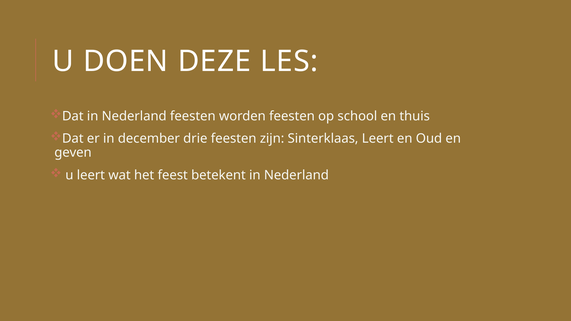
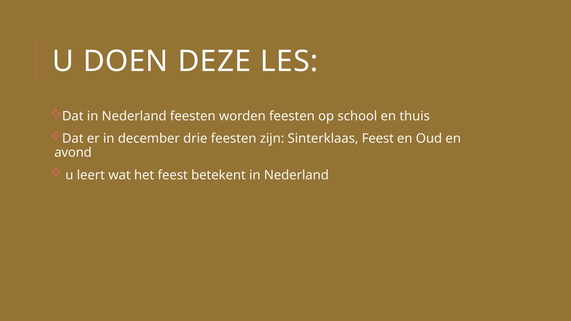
Sinterklaas Leert: Leert -> Feest (378, 139)
geven: geven -> avond (73, 153)
